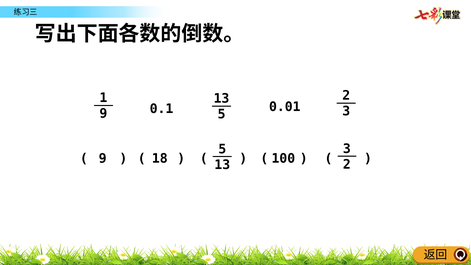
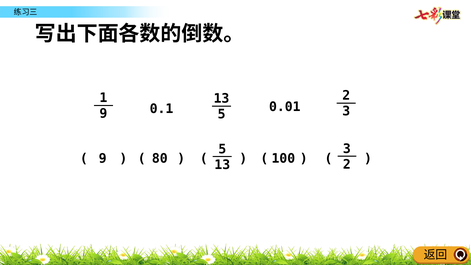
18: 18 -> 80 (160, 159)
